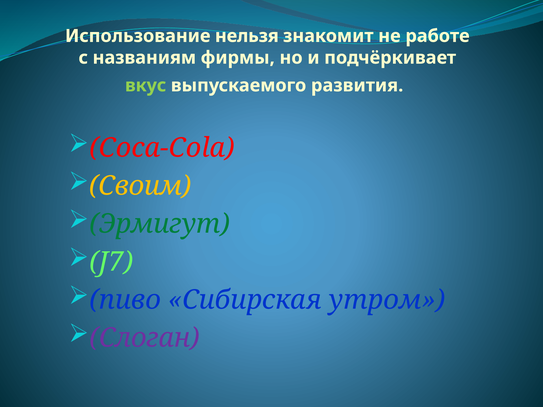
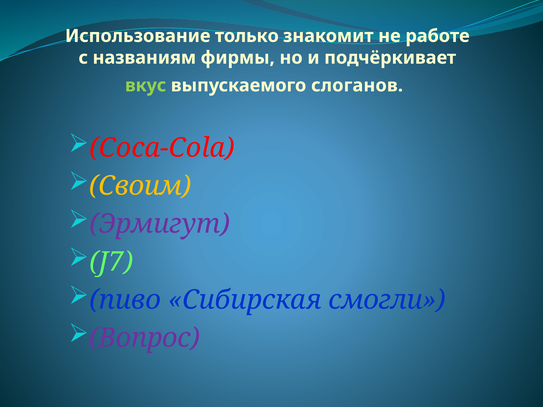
нельзя: нельзя -> только (247, 36)
развития: развития -> слоганов (357, 85)
Эрмигут colour: green -> purple (160, 224)
утром: утром -> смогли (387, 300)
Слоган: Слоган -> Вопрос (145, 338)
